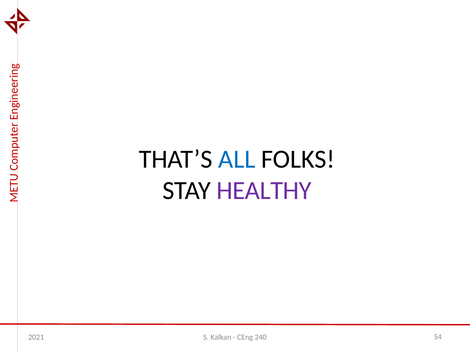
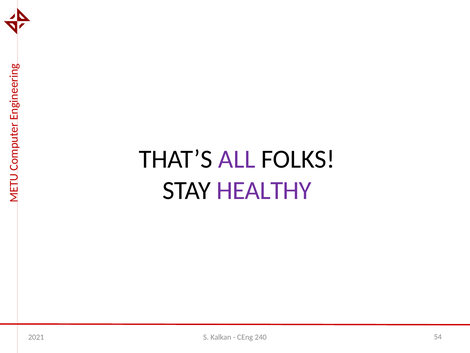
ALL colour: blue -> purple (237, 159)
